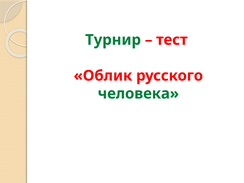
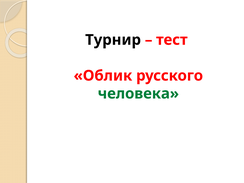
Турнир colour: green -> black (113, 40)
